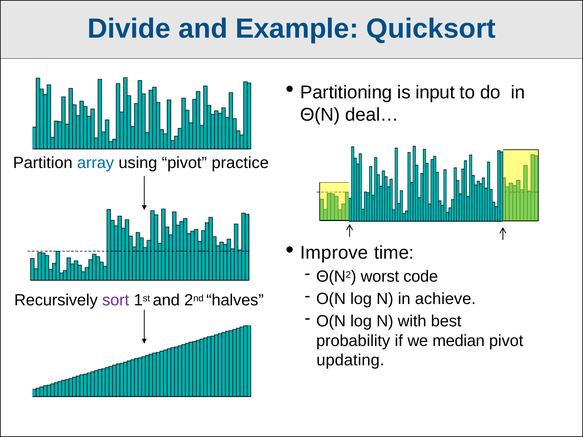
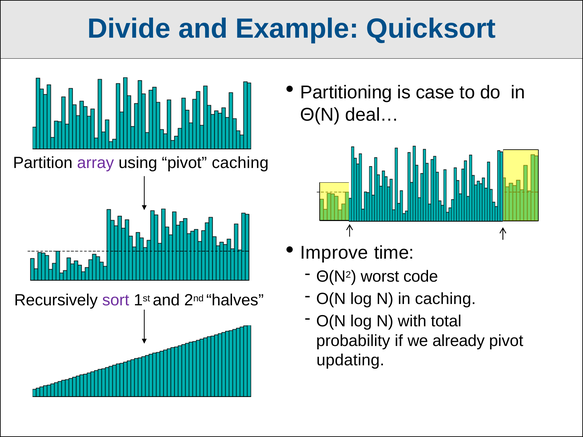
input: input -> case (435, 93)
array colour: blue -> purple (96, 163)
pivot practice: practice -> caching (240, 163)
in achieve: achieve -> caching (445, 299)
best: best -> total (446, 321)
median: median -> already (459, 341)
